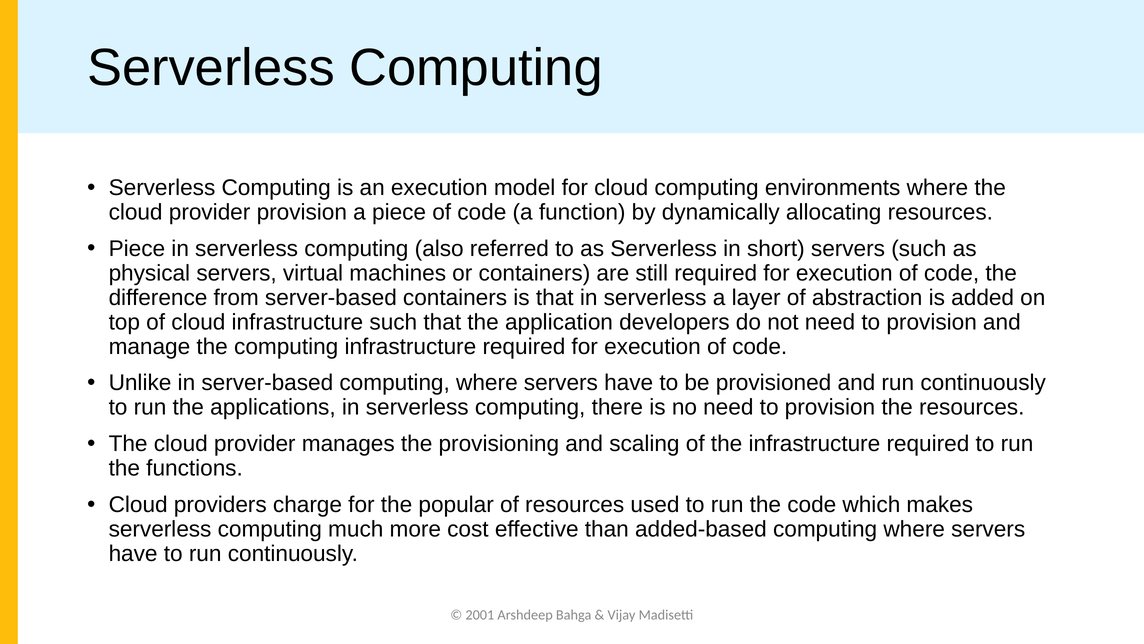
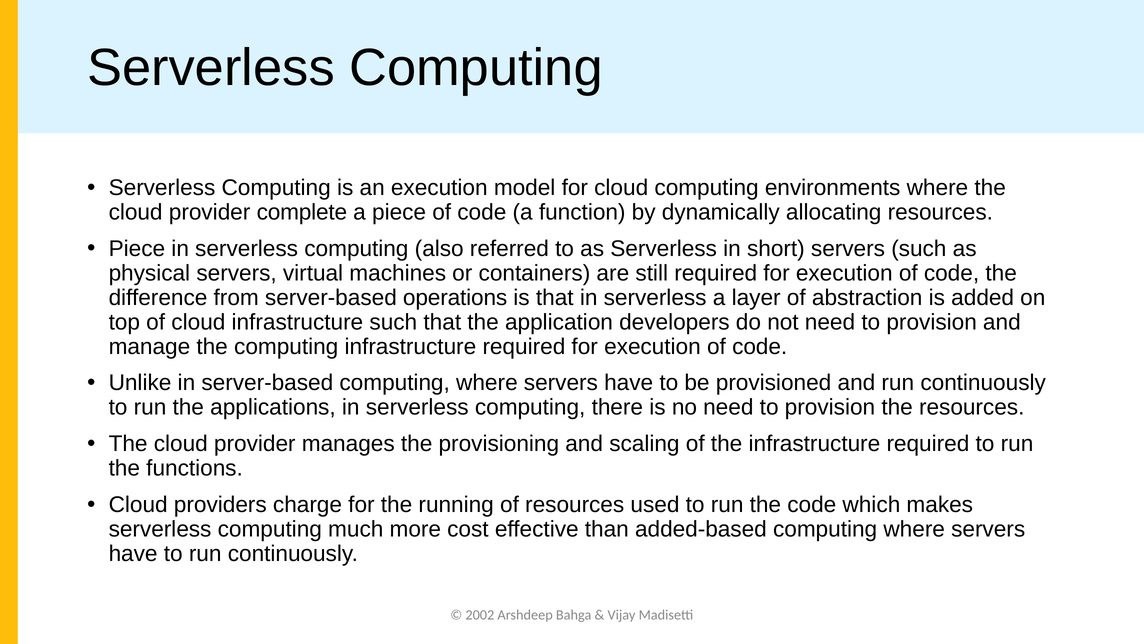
provider provision: provision -> complete (302, 212)
server-based containers: containers -> operations (455, 297)
popular: popular -> running (456, 504)
2001: 2001 -> 2002 (480, 614)
